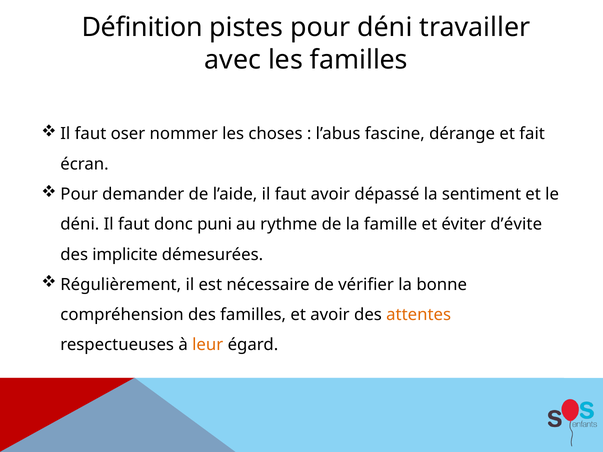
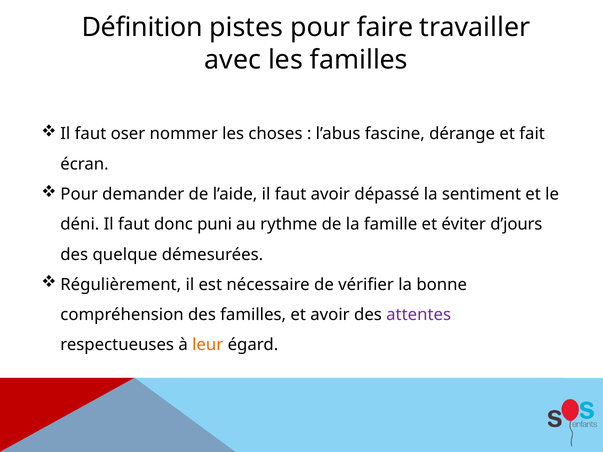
pour déni: déni -> faire (385, 28)
d’évite: d’évite -> d’jours (516, 224)
implicite: implicite -> quelque (125, 255)
attentes colour: orange -> purple (419, 315)
